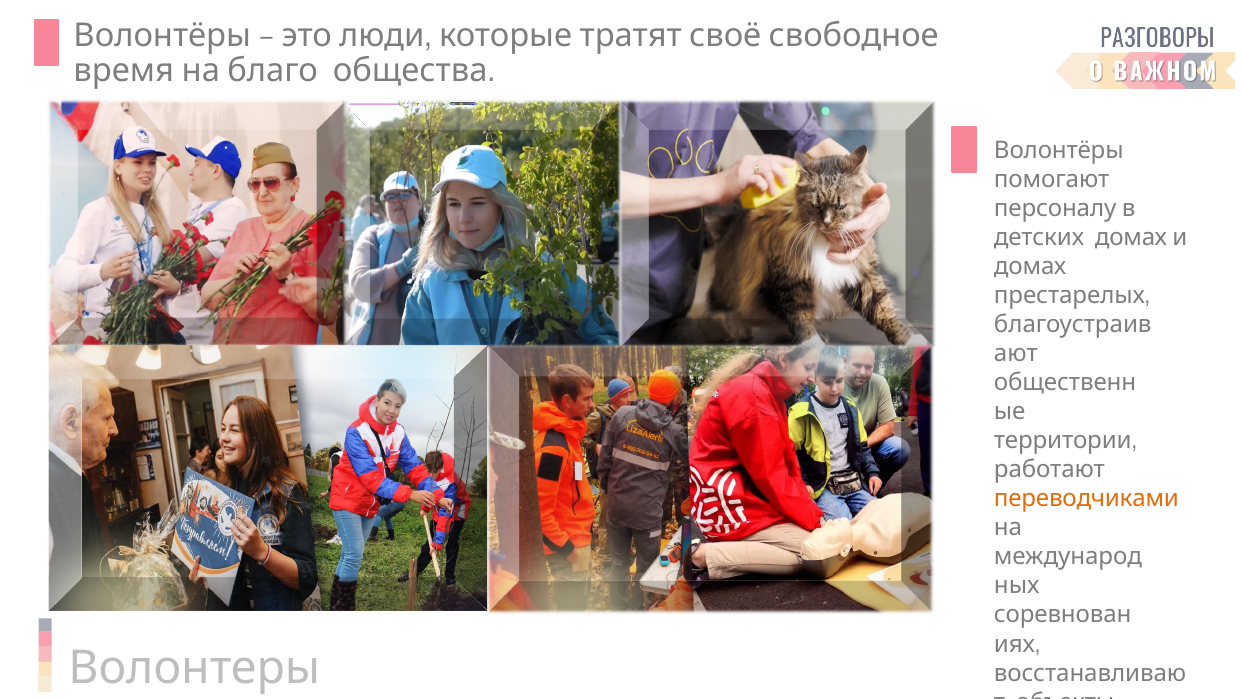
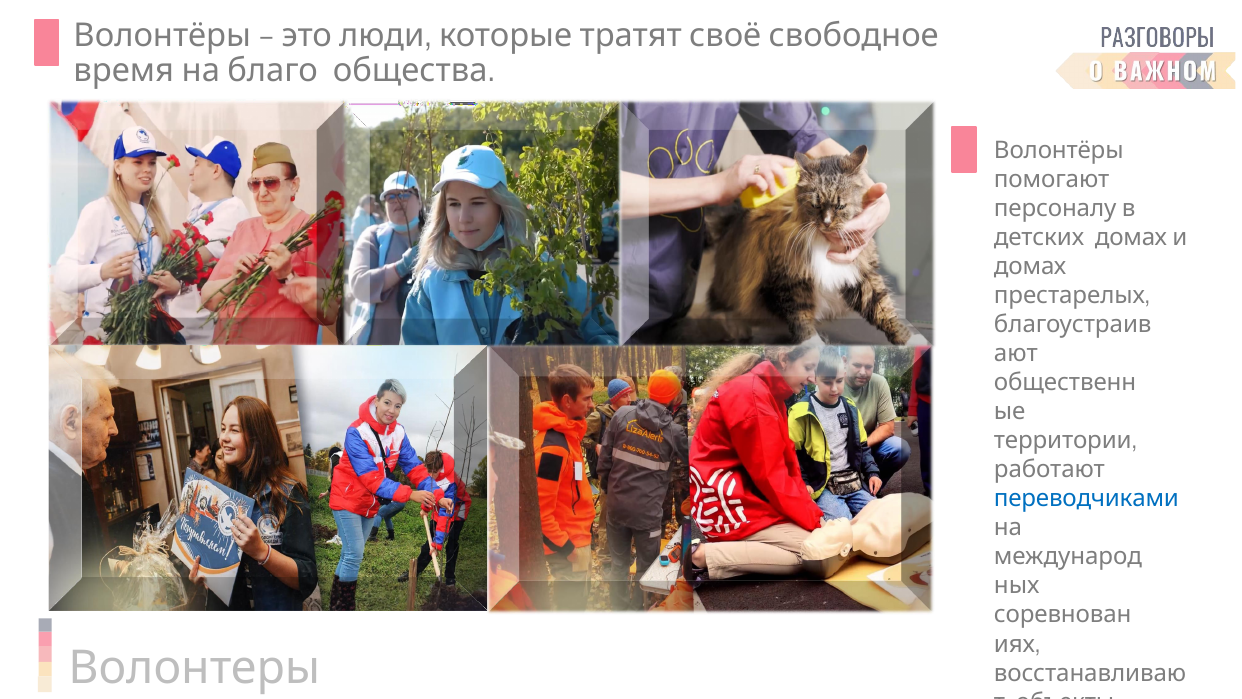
переводчиками colour: orange -> blue (1086, 499)
